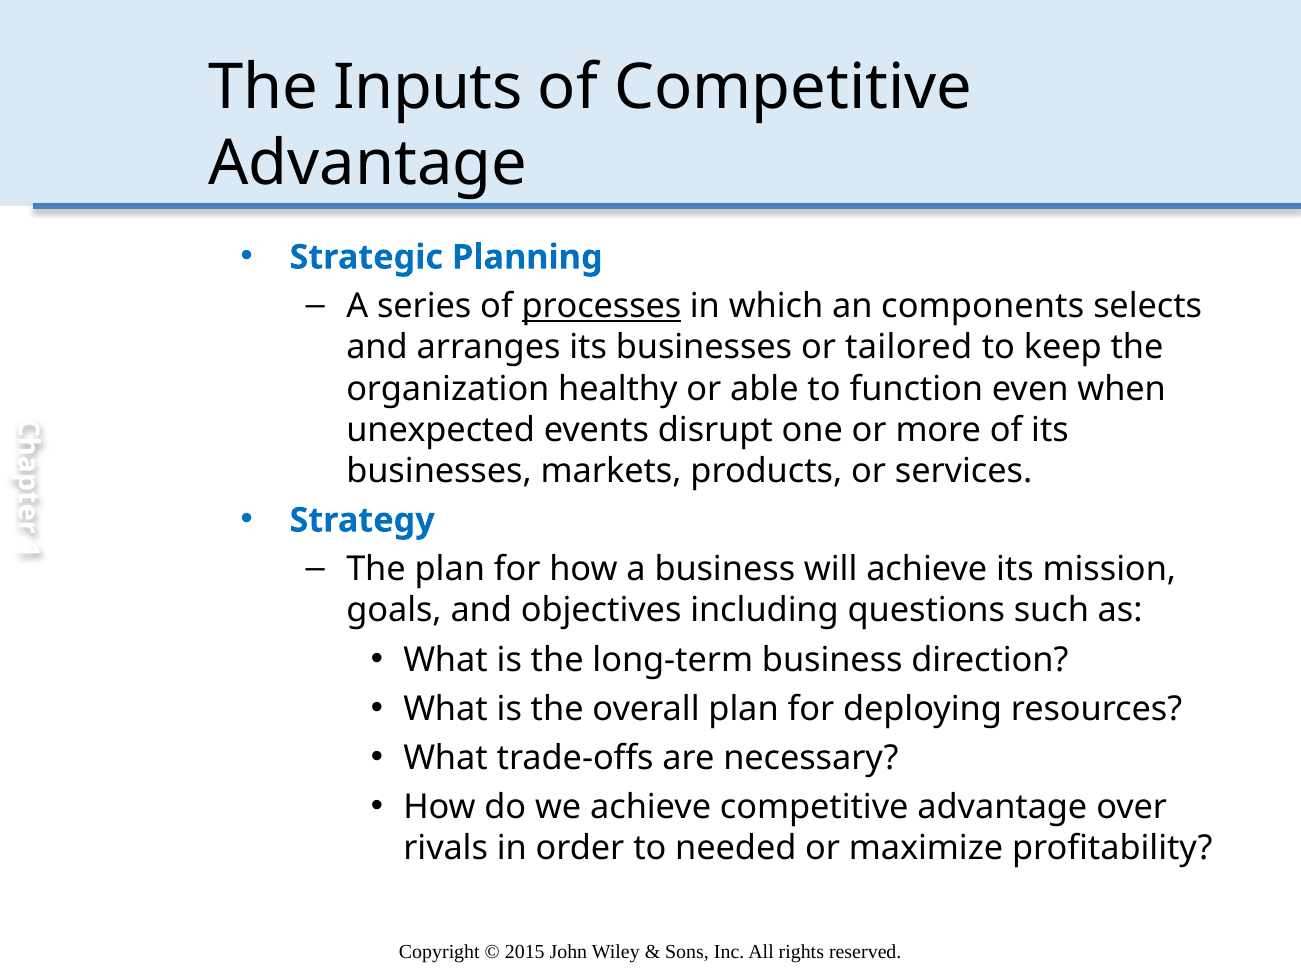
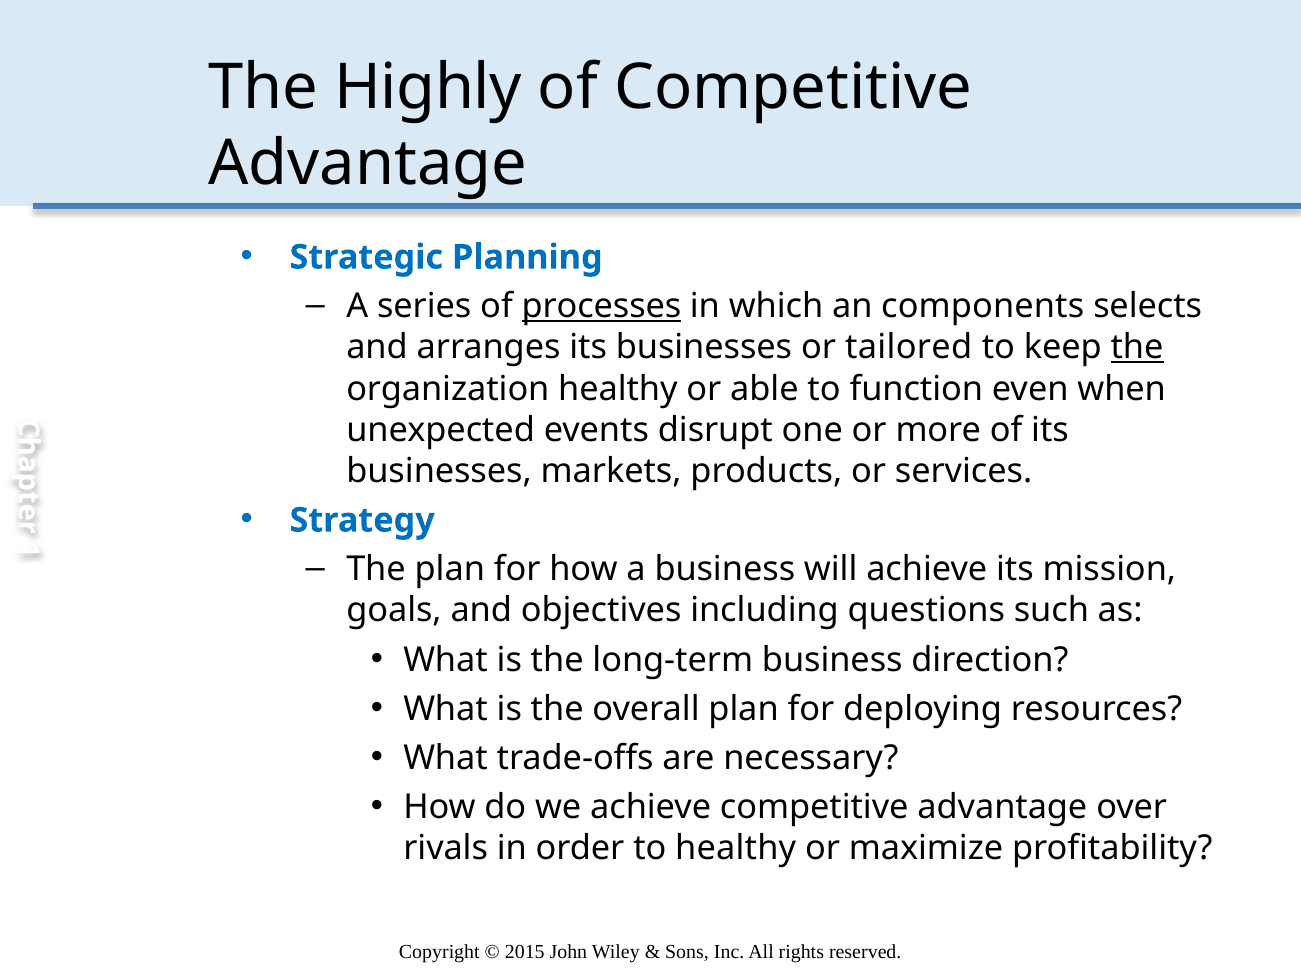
Inputs: Inputs -> Highly (428, 88)
the underline: none -> present (1137, 347)
to needed: needed -> healthy (736, 848)
